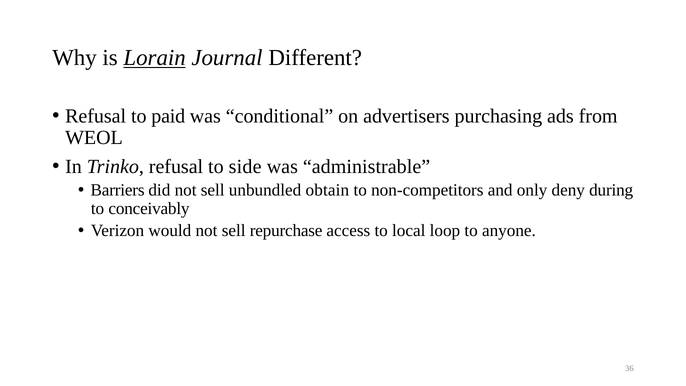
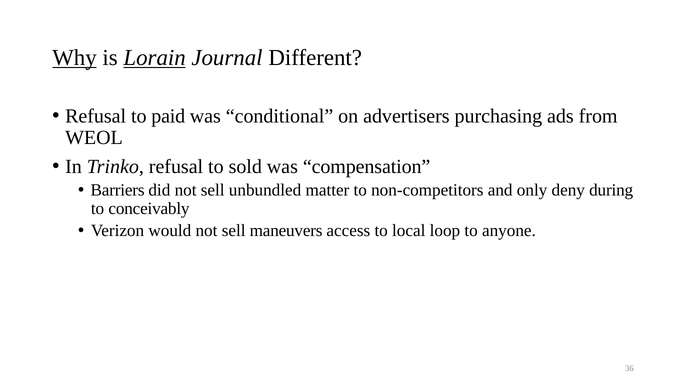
Why underline: none -> present (75, 58)
side: side -> sold (245, 166)
administrable: administrable -> compensation (367, 166)
obtain: obtain -> matter (327, 190)
repurchase: repurchase -> maneuvers (286, 231)
